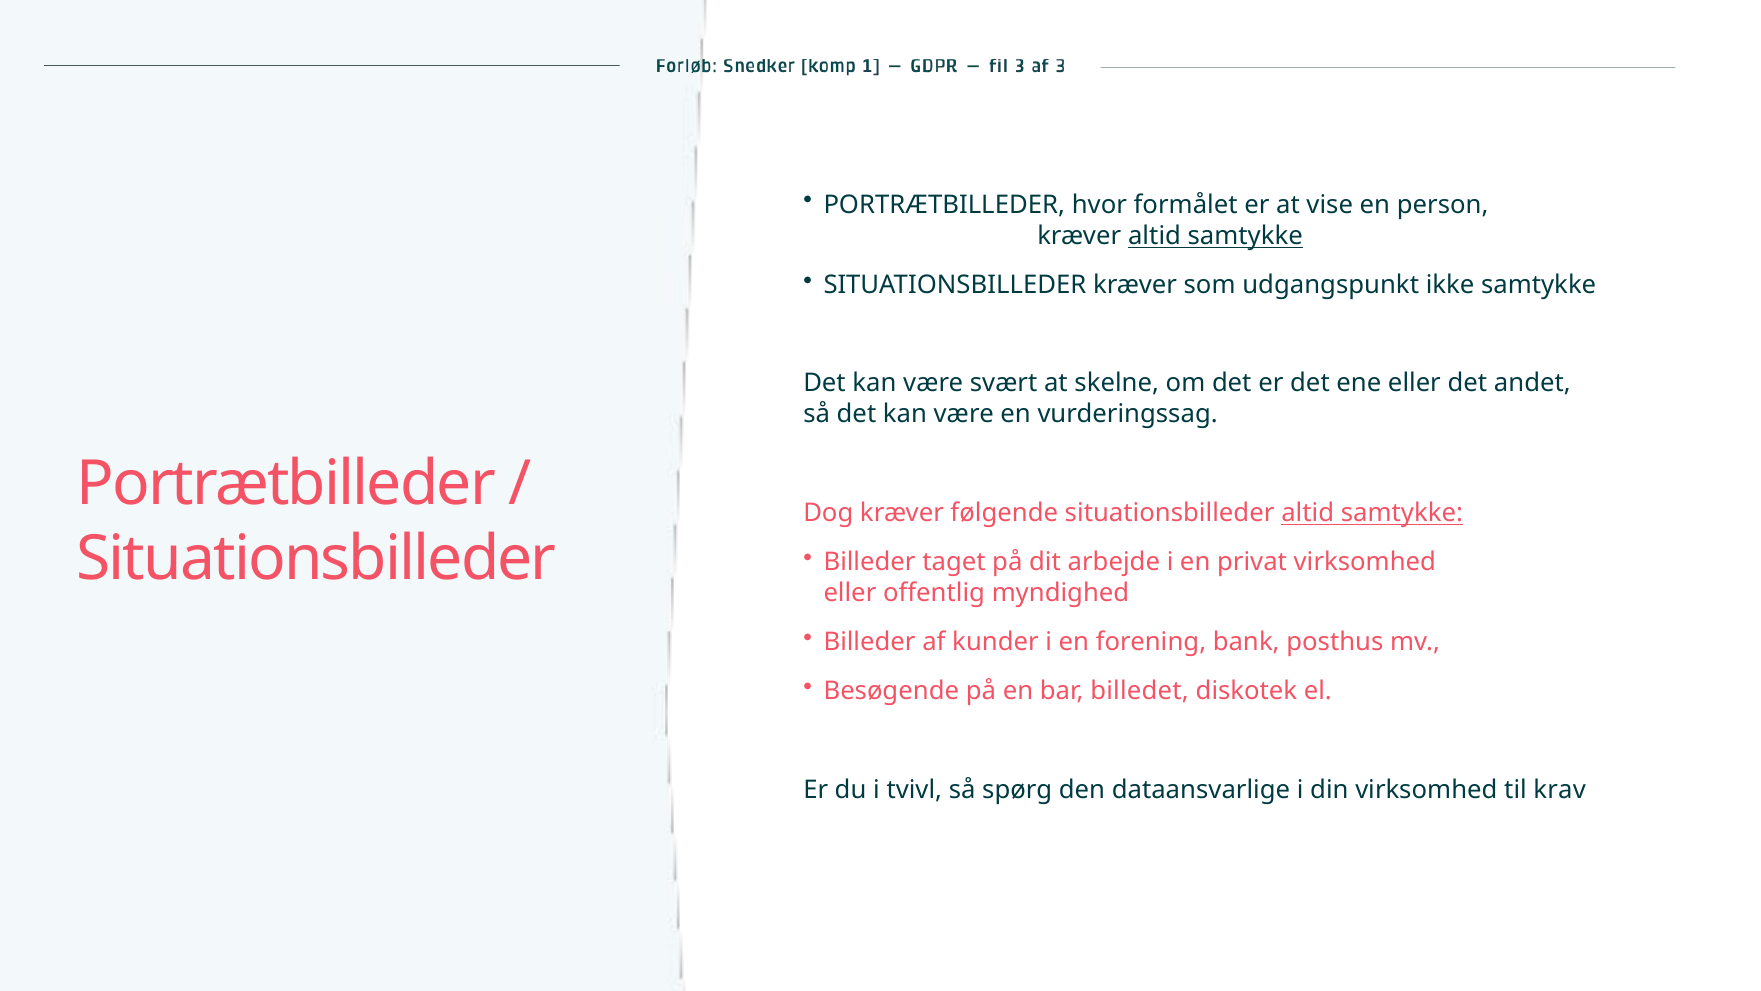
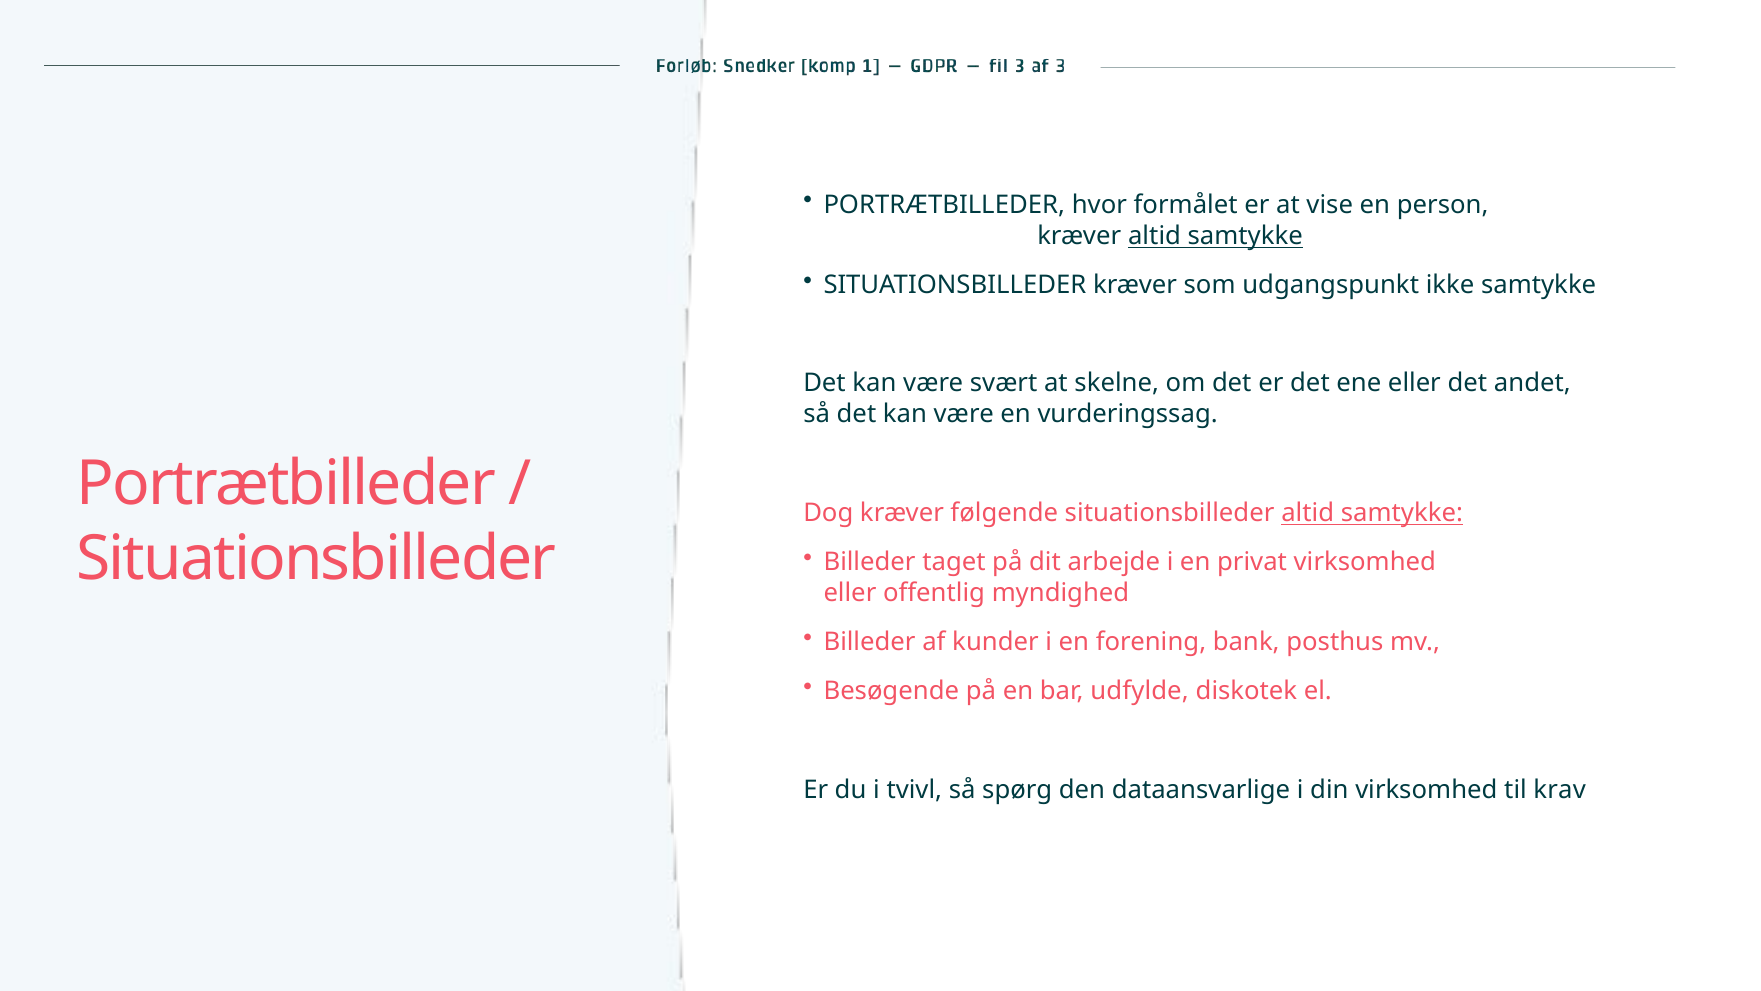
billedet: billedet -> udfylde (1140, 691)
